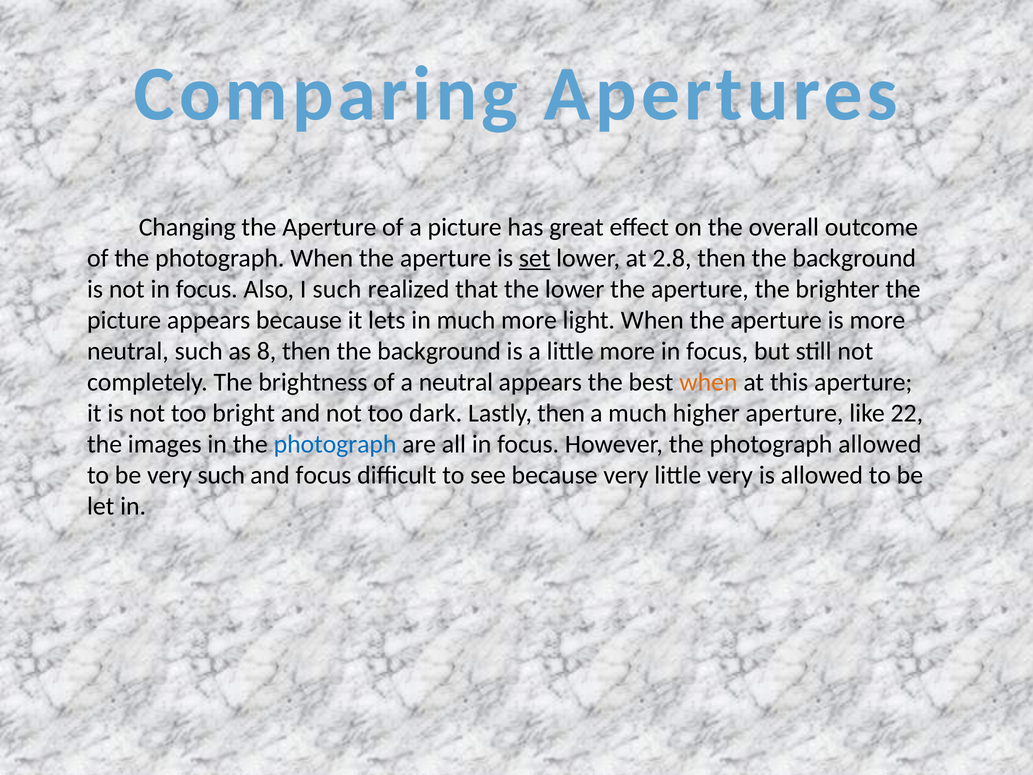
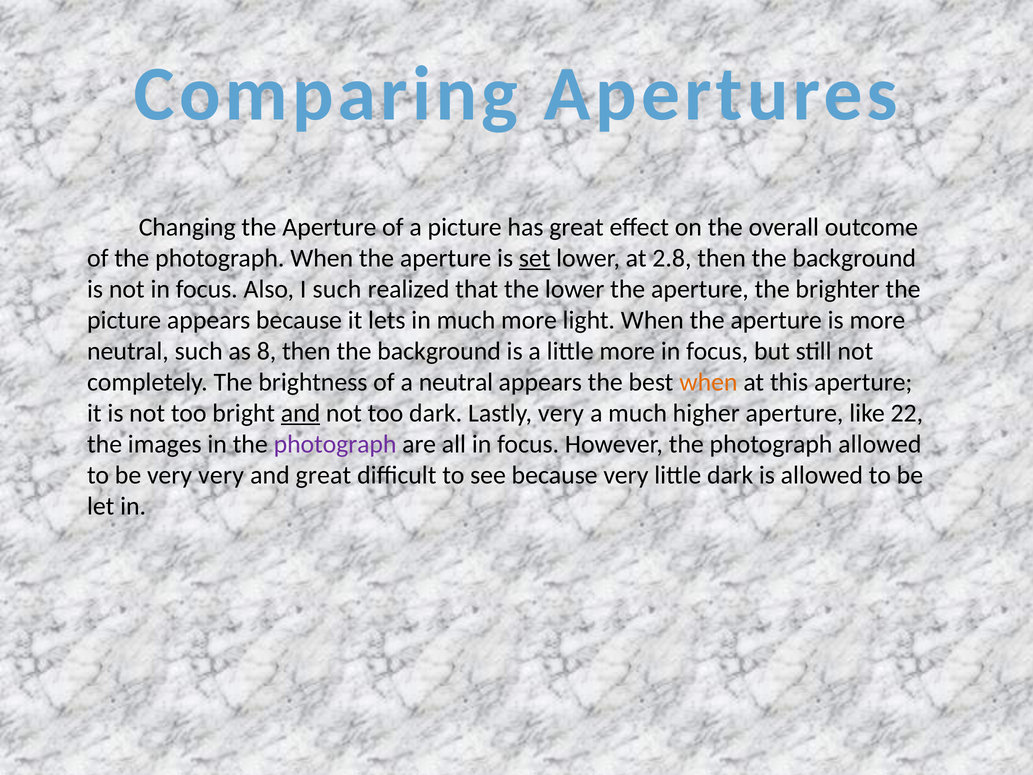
and underline: none -> present (301, 413)
Lastly then: then -> very (561, 413)
photograph colour: blue -> purple (335, 444)
very such: such -> very (221, 475)
and focus: focus -> great (323, 475)
little very: very -> dark (730, 475)
